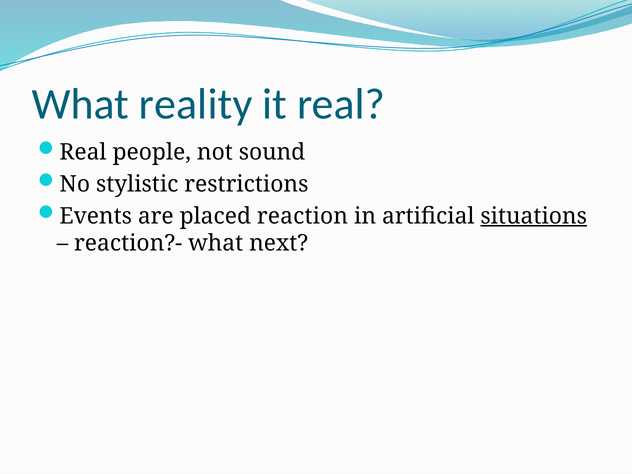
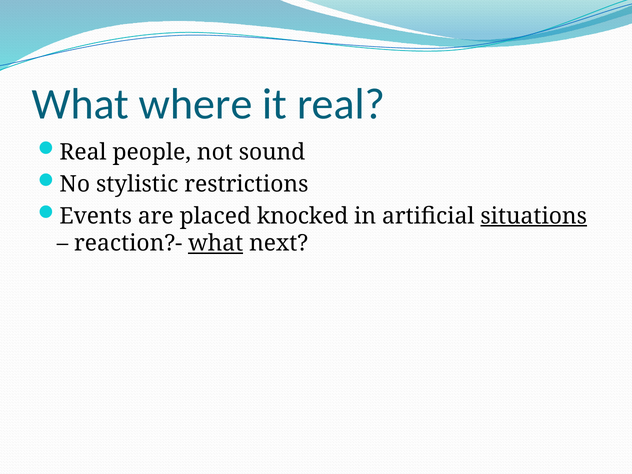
reality: reality -> where (196, 104)
reaction: reaction -> knocked (303, 216)
what underline: none -> present (216, 243)
